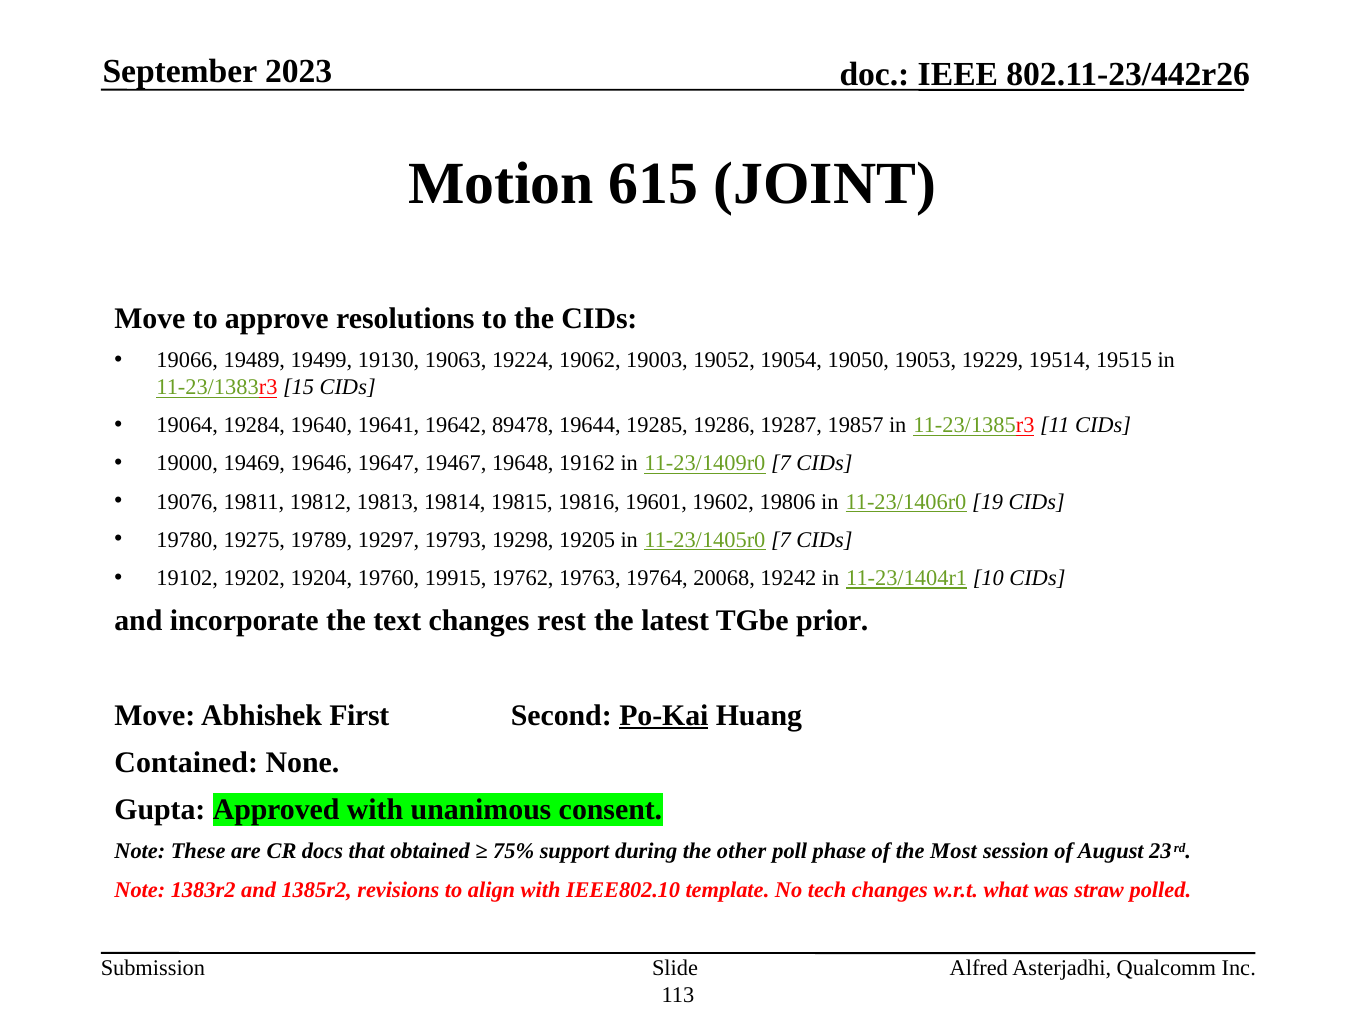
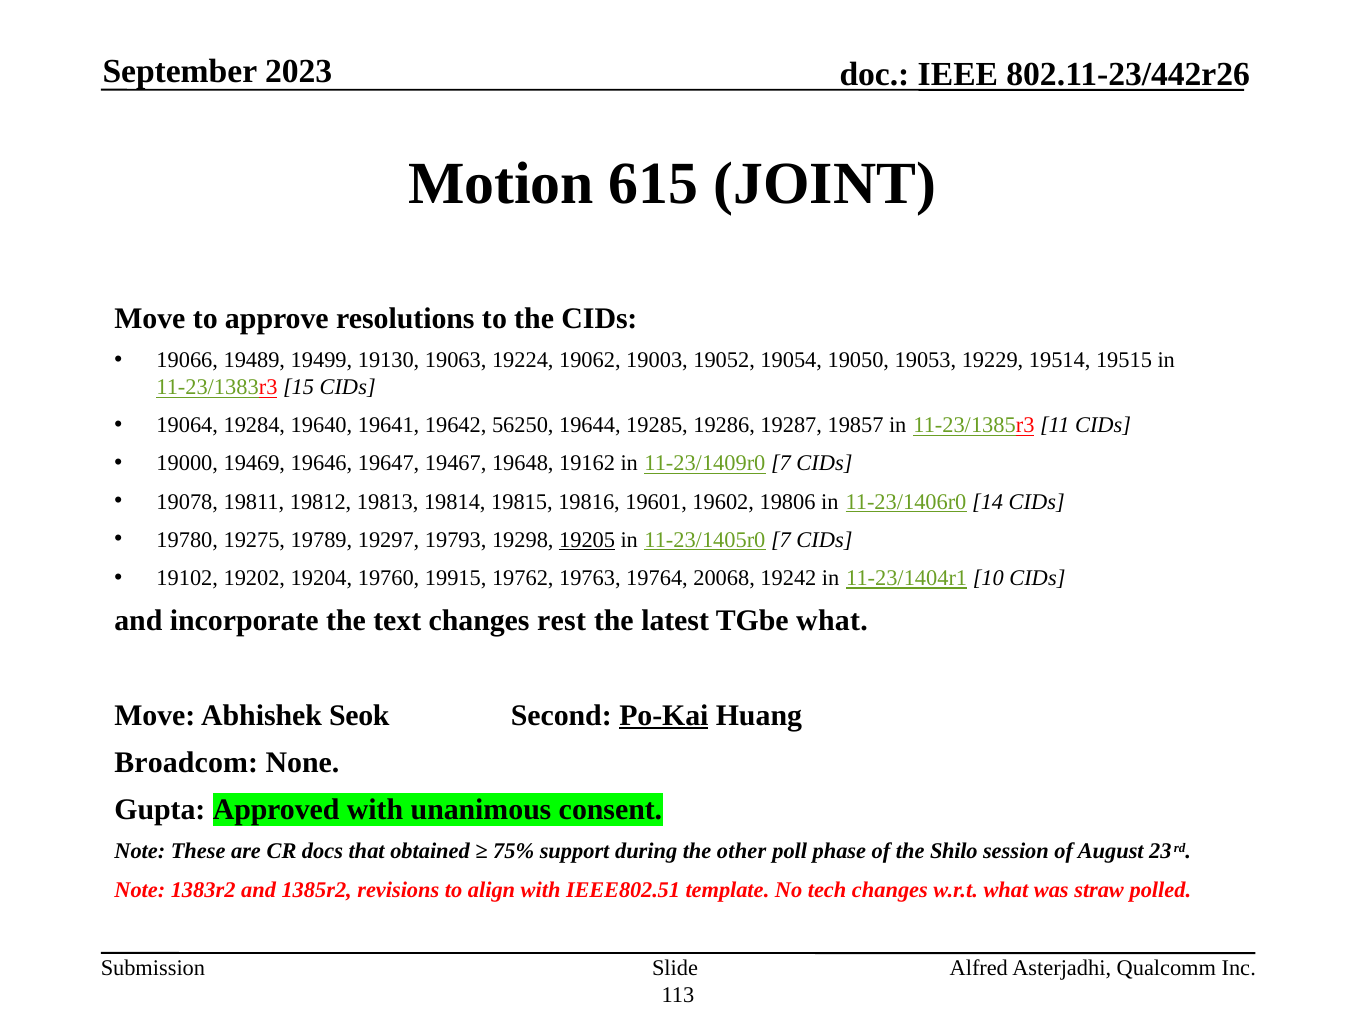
89478: 89478 -> 56250 (523, 425)
19076: 19076 -> 19078 (187, 502)
19: 19 -> 14 (988, 502)
19205 underline: none -> present (587, 540)
TGbe prior: prior -> what (832, 621)
First: First -> Seok (359, 715)
Contained: Contained -> Broadcom (186, 762)
Most: Most -> Shilo (954, 851)
IEEE802.10: IEEE802.10 -> IEEE802.51 (623, 889)
